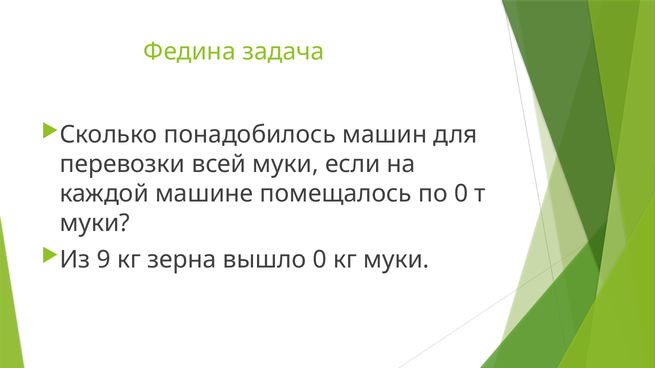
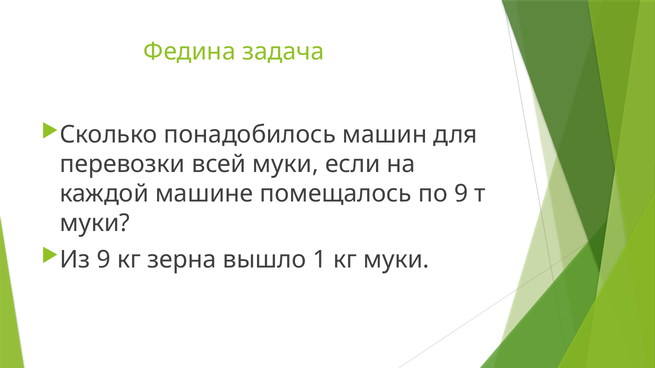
по 0: 0 -> 9 (461, 194)
вышло 0: 0 -> 1 (320, 260)
